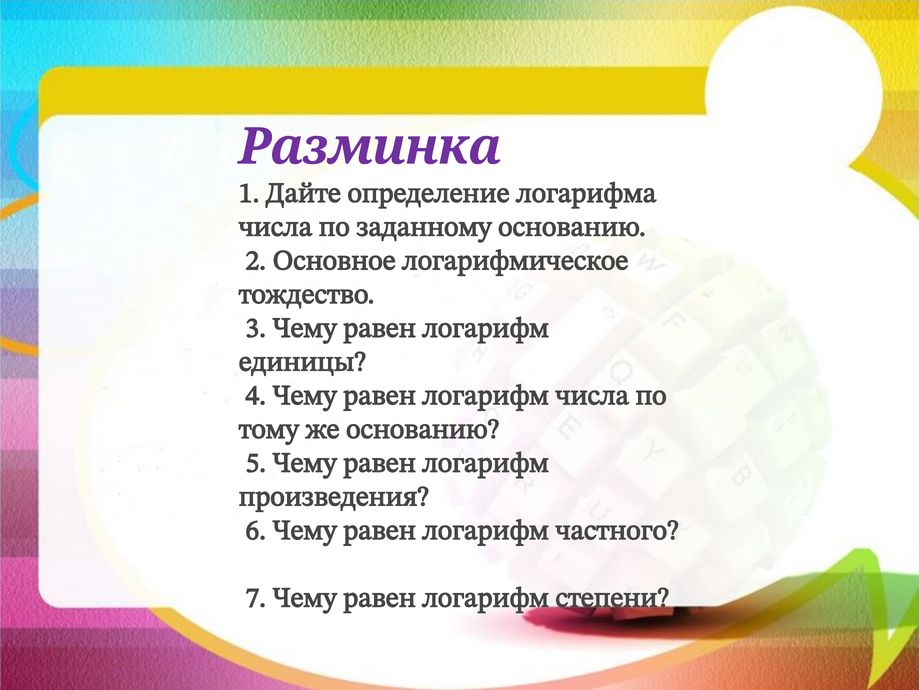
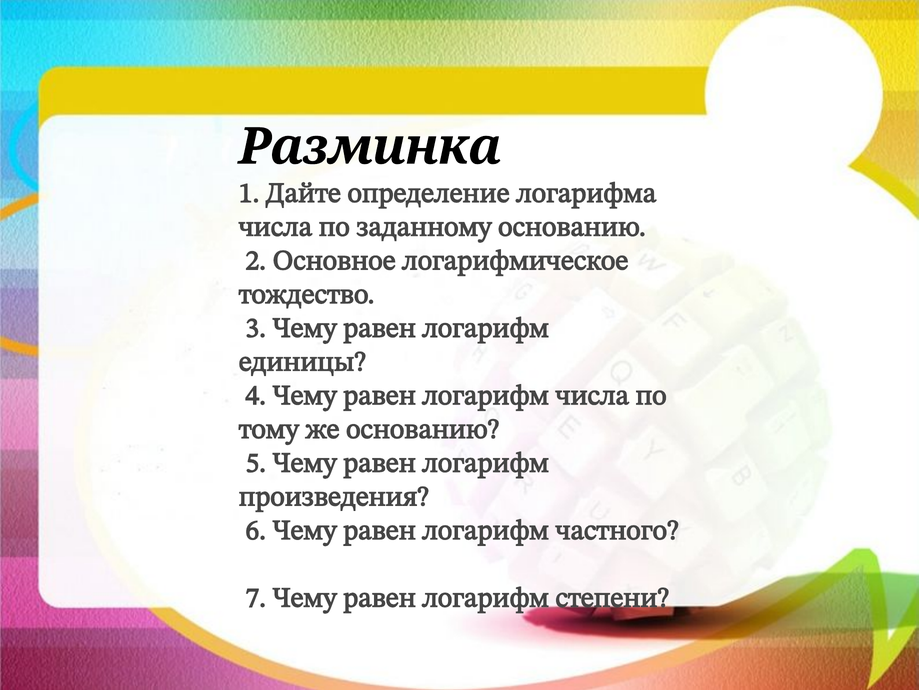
Разминка colour: purple -> black (370, 147)
